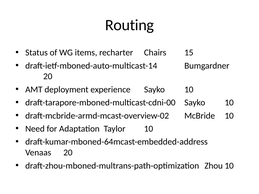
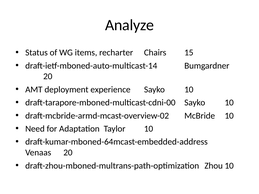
Routing: Routing -> Analyze (130, 25)
